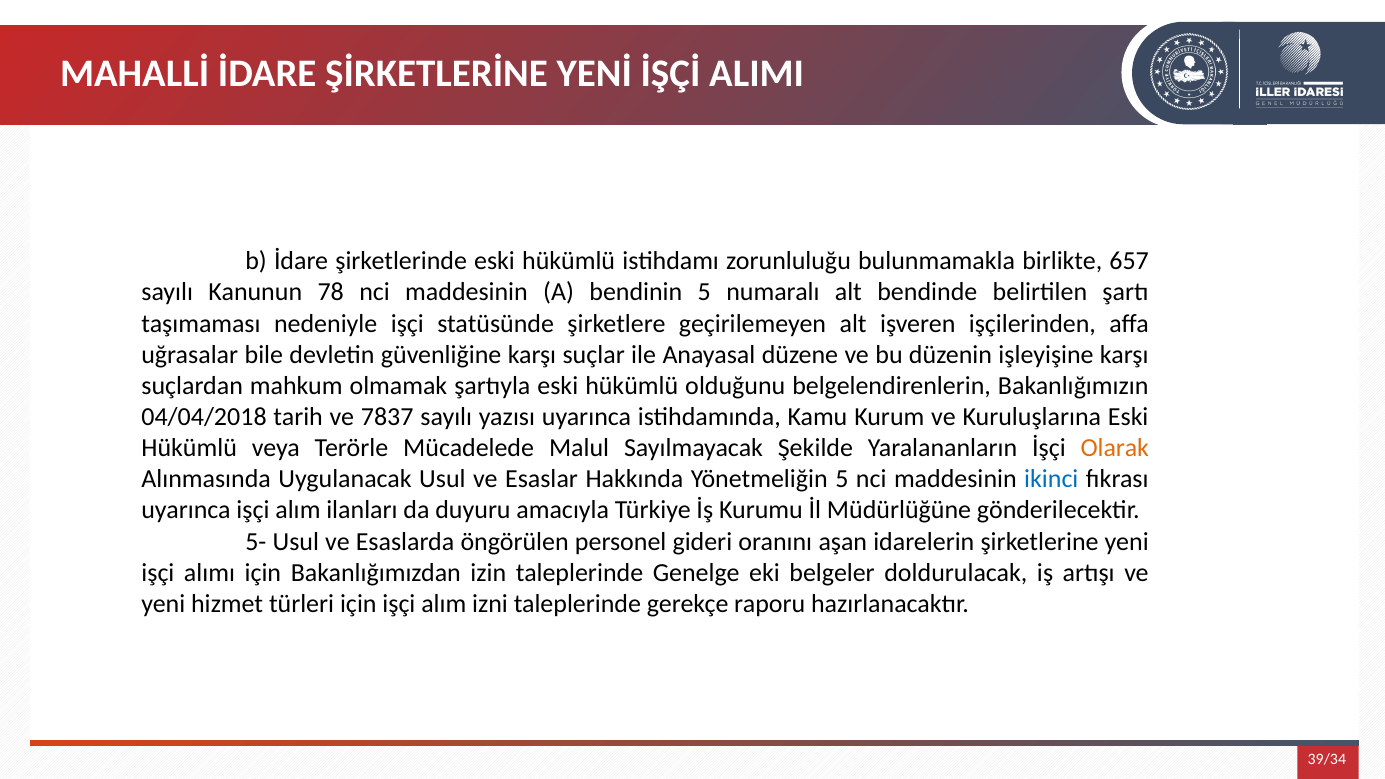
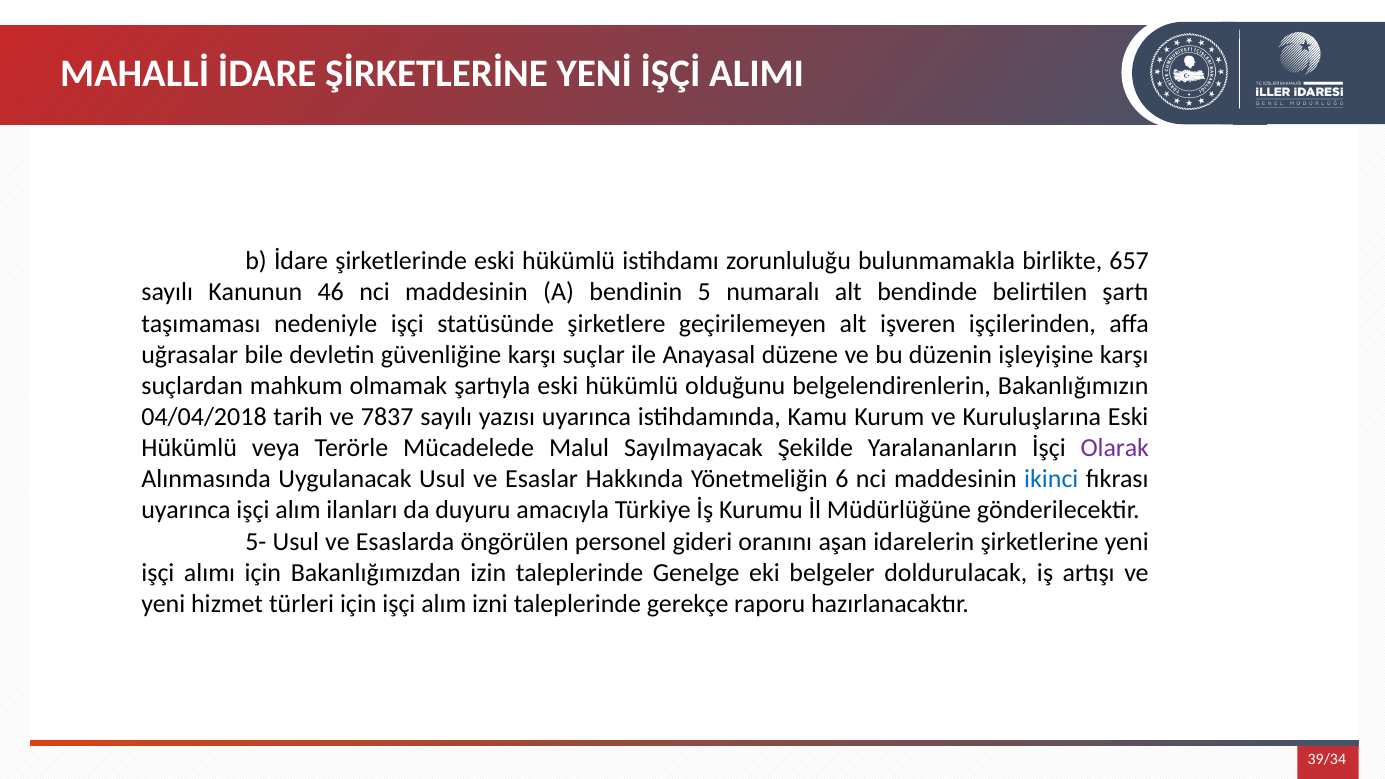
78: 78 -> 46 (331, 292)
Olarak colour: orange -> purple (1115, 448)
Yönetmeliğin 5: 5 -> 6 (842, 479)
